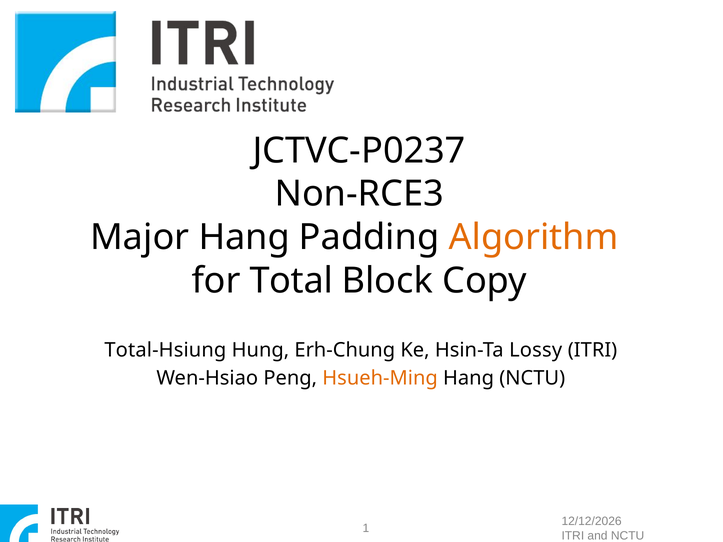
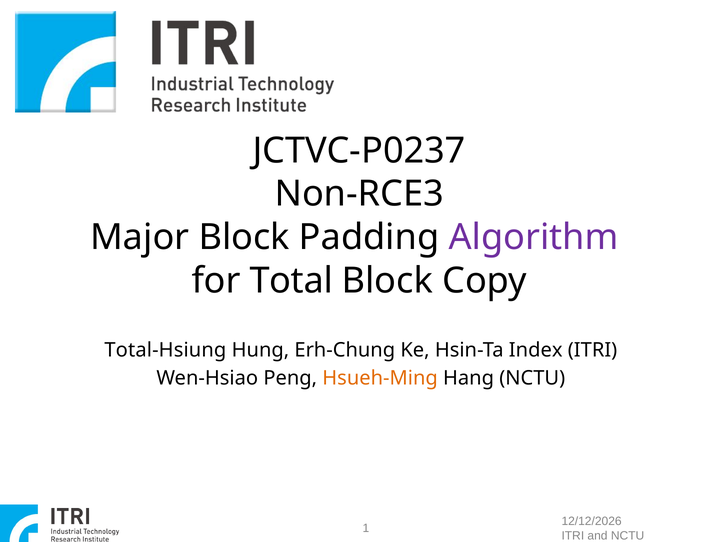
Major Hang: Hang -> Block (244, 238)
Algorithm colour: orange -> purple (534, 238)
Lossy: Lossy -> Index (536, 350)
